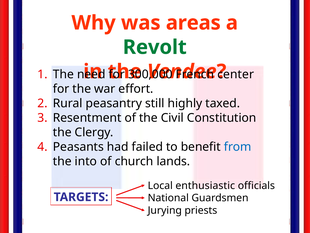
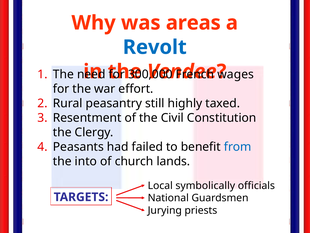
Revolt colour: green -> blue (155, 47)
center: center -> wages (236, 74)
enthusiastic: enthusiastic -> symbolically (205, 185)
